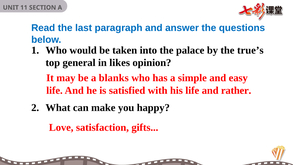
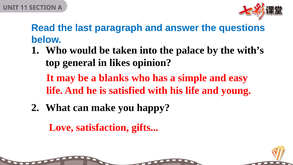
true’s: true’s -> with’s (250, 50)
rather: rather -> young (236, 90)
